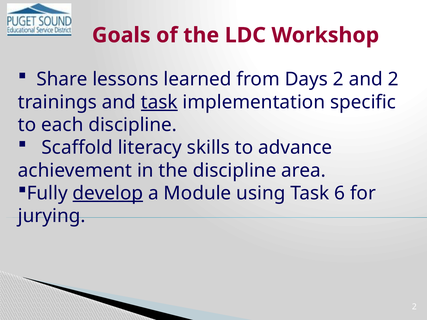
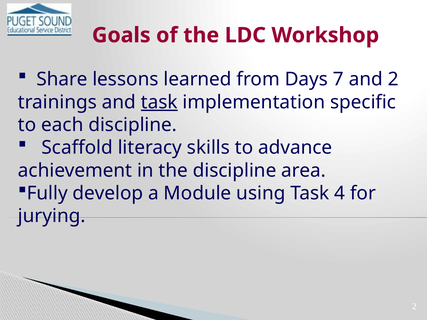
Days 2: 2 -> 7 (338, 79)
develop underline: present -> none (108, 193)
6: 6 -> 4 (340, 193)
